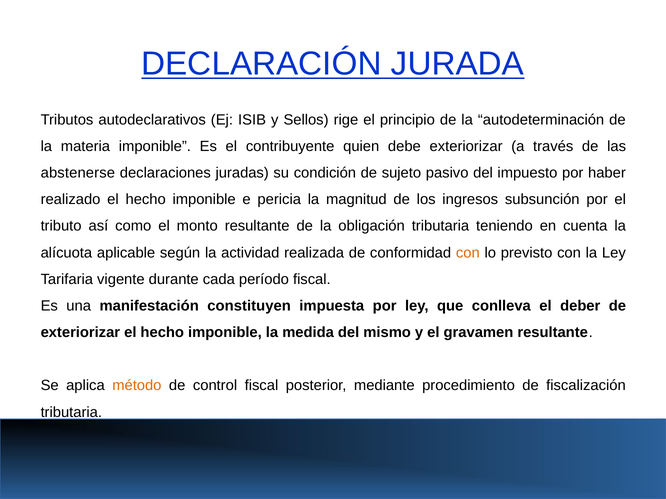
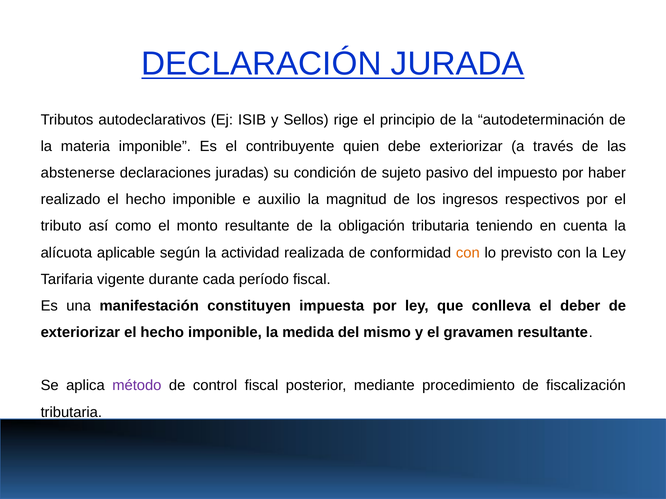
pericia: pericia -> auxilio (279, 200)
subsunción: subsunción -> respectivos (542, 200)
método colour: orange -> purple (137, 386)
